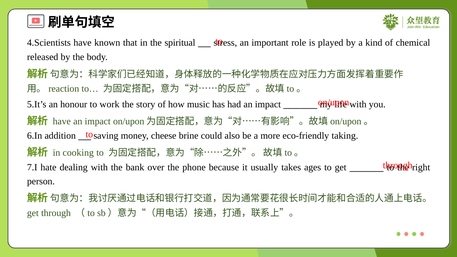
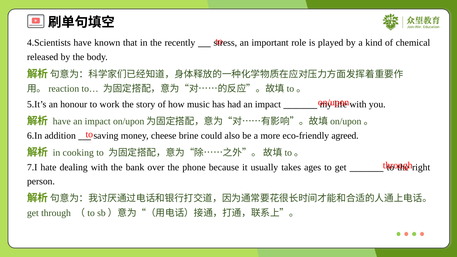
spiritual: spiritual -> recently (180, 43)
taking: taking -> agreed (345, 136)
